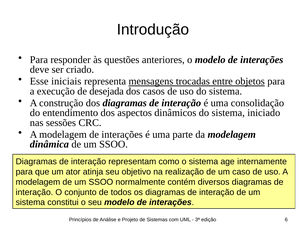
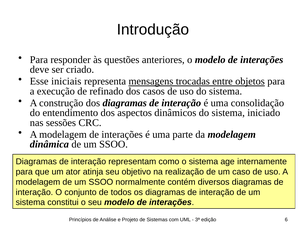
desejada: desejada -> refinado (106, 91)
